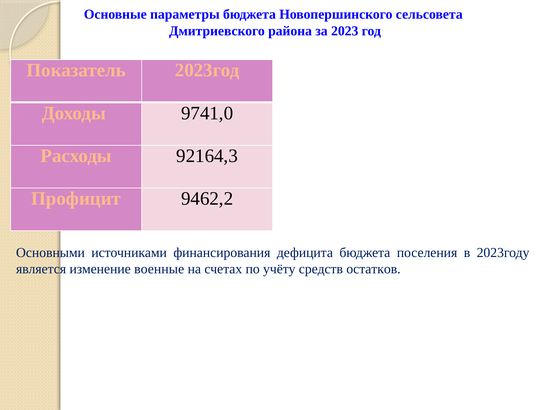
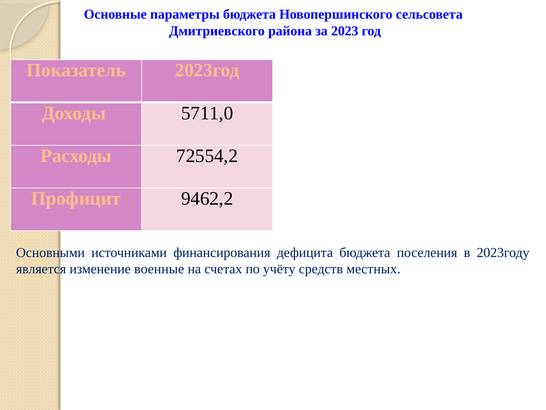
9741,0: 9741,0 -> 5711,0 (207, 113)
92164,3: 92164,3 -> 72554,2 (207, 156)
остатков: остатков -> местных (373, 269)
